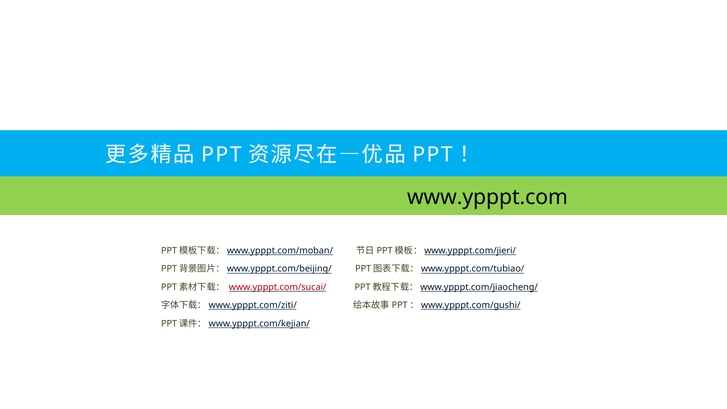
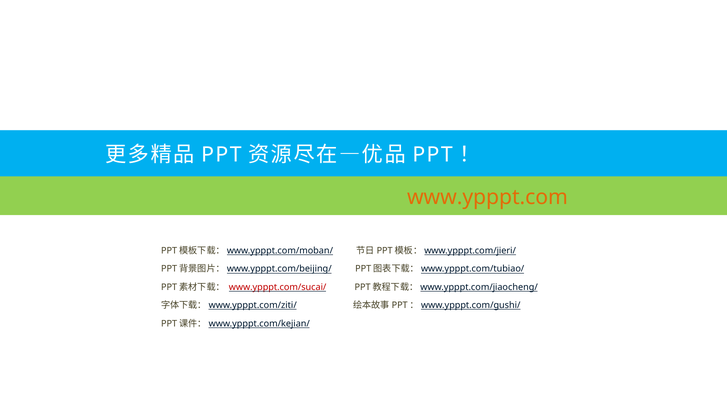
www.ypppt.com colour: black -> orange (487, 197)
